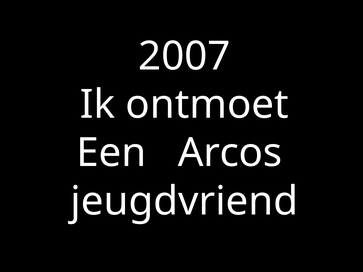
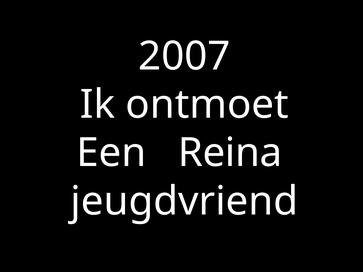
Arcos: Arcos -> Reina (230, 153)
